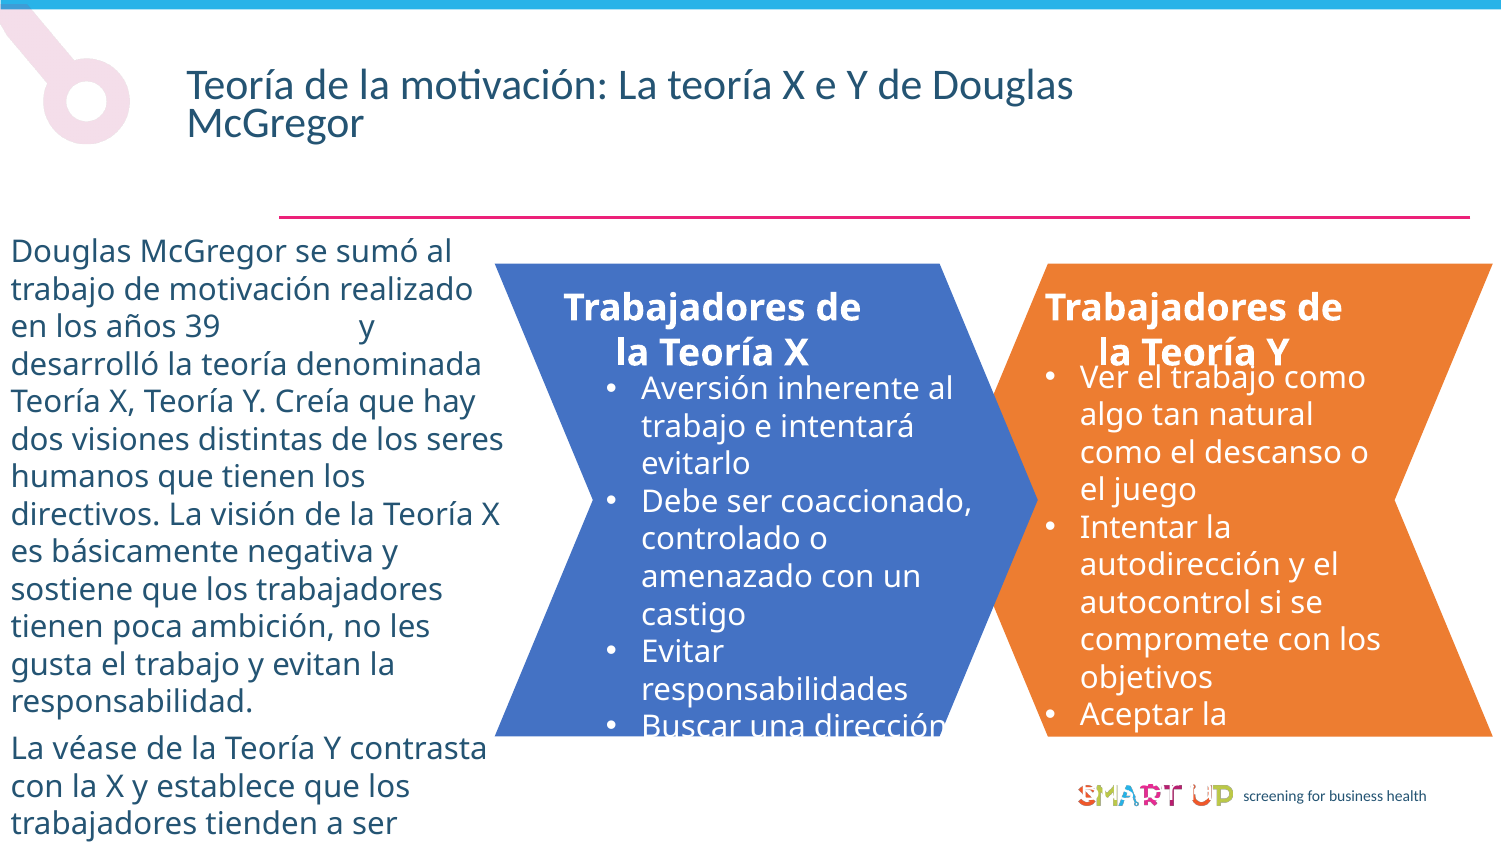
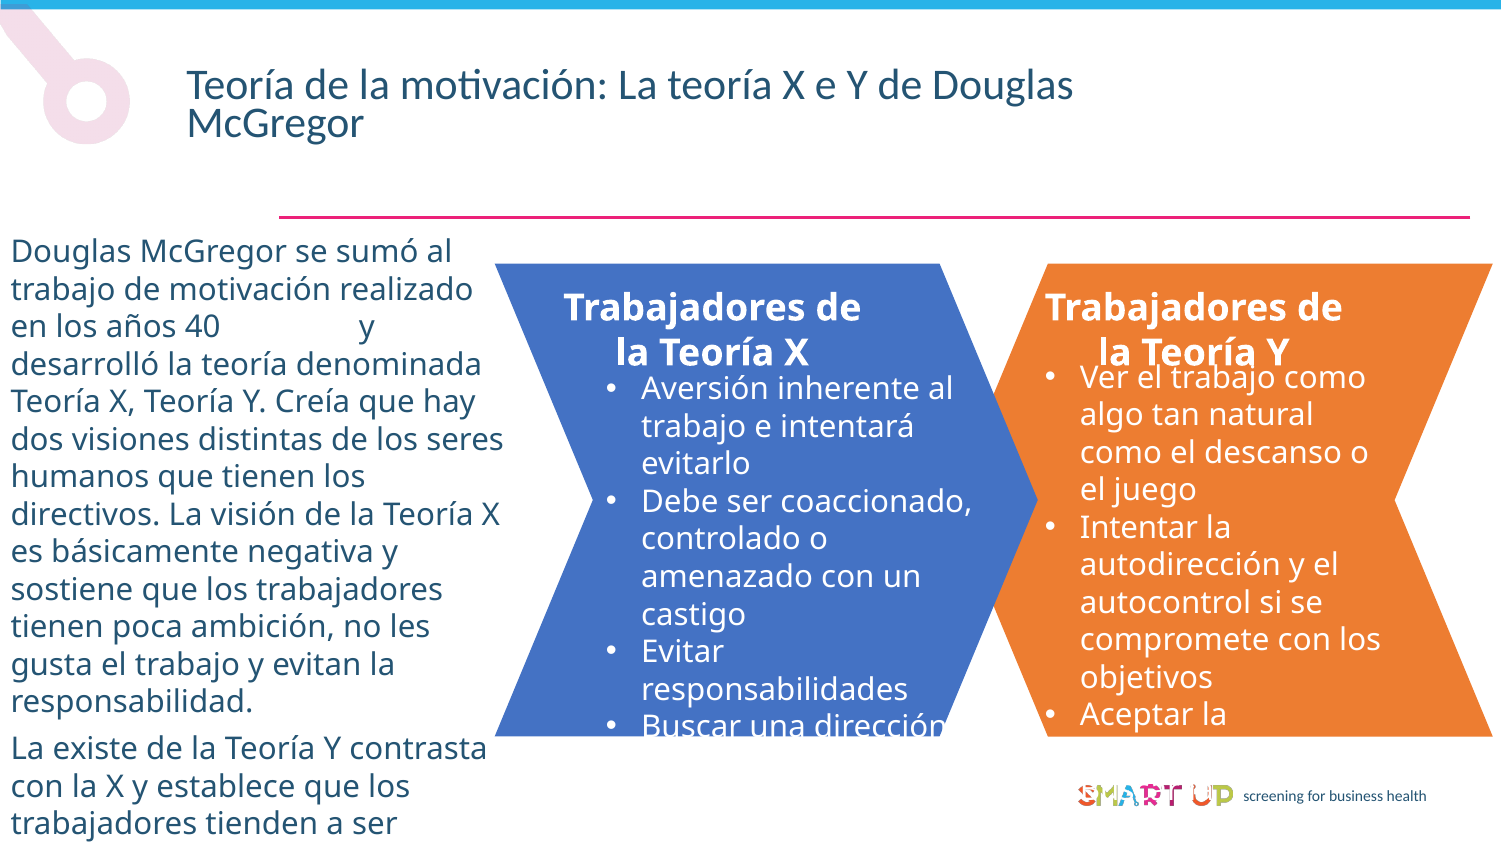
39: 39 -> 40 (203, 327)
véase: véase -> existe (95, 750)
